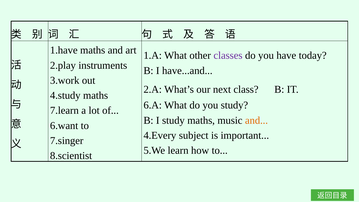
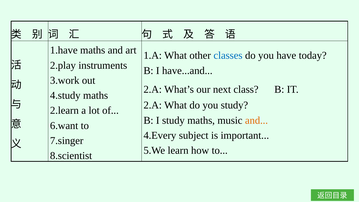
classes colour: purple -> blue (228, 55)
6.A: 6.A -> 2.A (153, 105)
7.learn: 7.learn -> 2.learn (64, 110)
